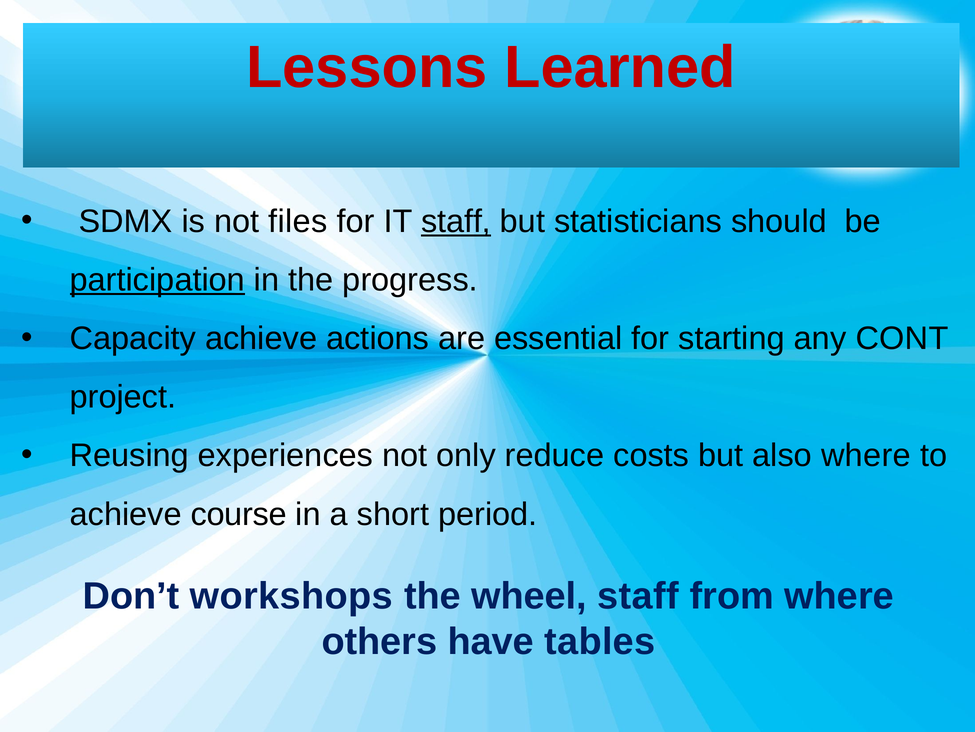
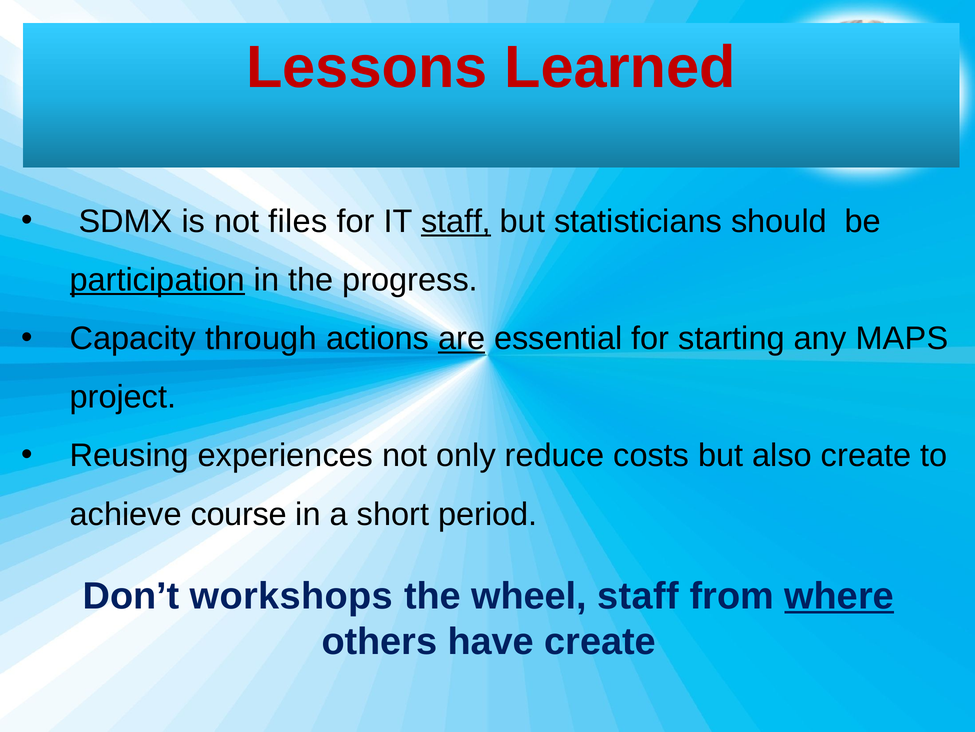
Capacity achieve: achieve -> through (261, 338)
are underline: none -> present (462, 338)
CONT: CONT -> MAPS (902, 338)
also where: where -> create (866, 455)
where underline: none -> present (839, 595)
have tables: tables -> create (600, 641)
